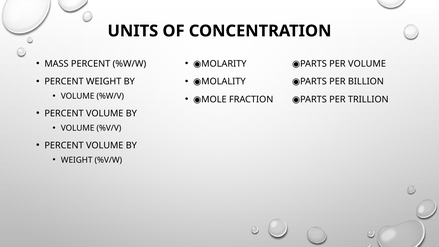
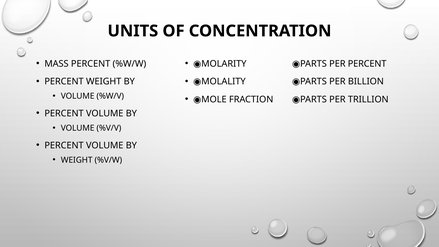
PER VOLUME: VOLUME -> PERCENT (367, 64)
